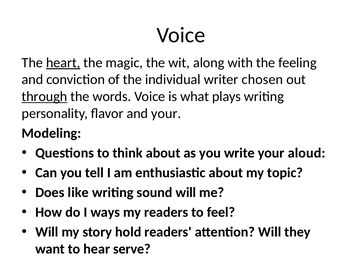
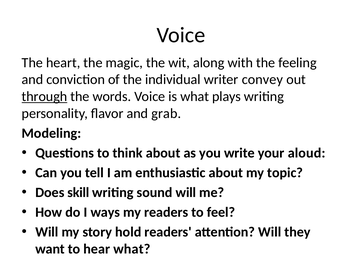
heart underline: present -> none (63, 63)
chosen: chosen -> convey (262, 79)
and your: your -> grab (166, 113)
like: like -> skill (78, 192)
hear serve: serve -> what (132, 248)
